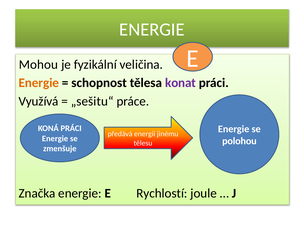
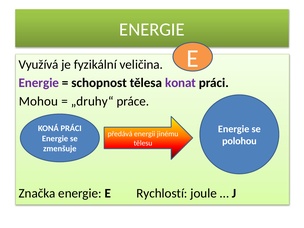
Mohou: Mohou -> Využívá (39, 64)
Energie colour: orange -> purple (39, 83)
Využívá: Využívá -> Mohou (38, 101)
„sešitu“: „sešitu“ -> „druhy“ (92, 101)
